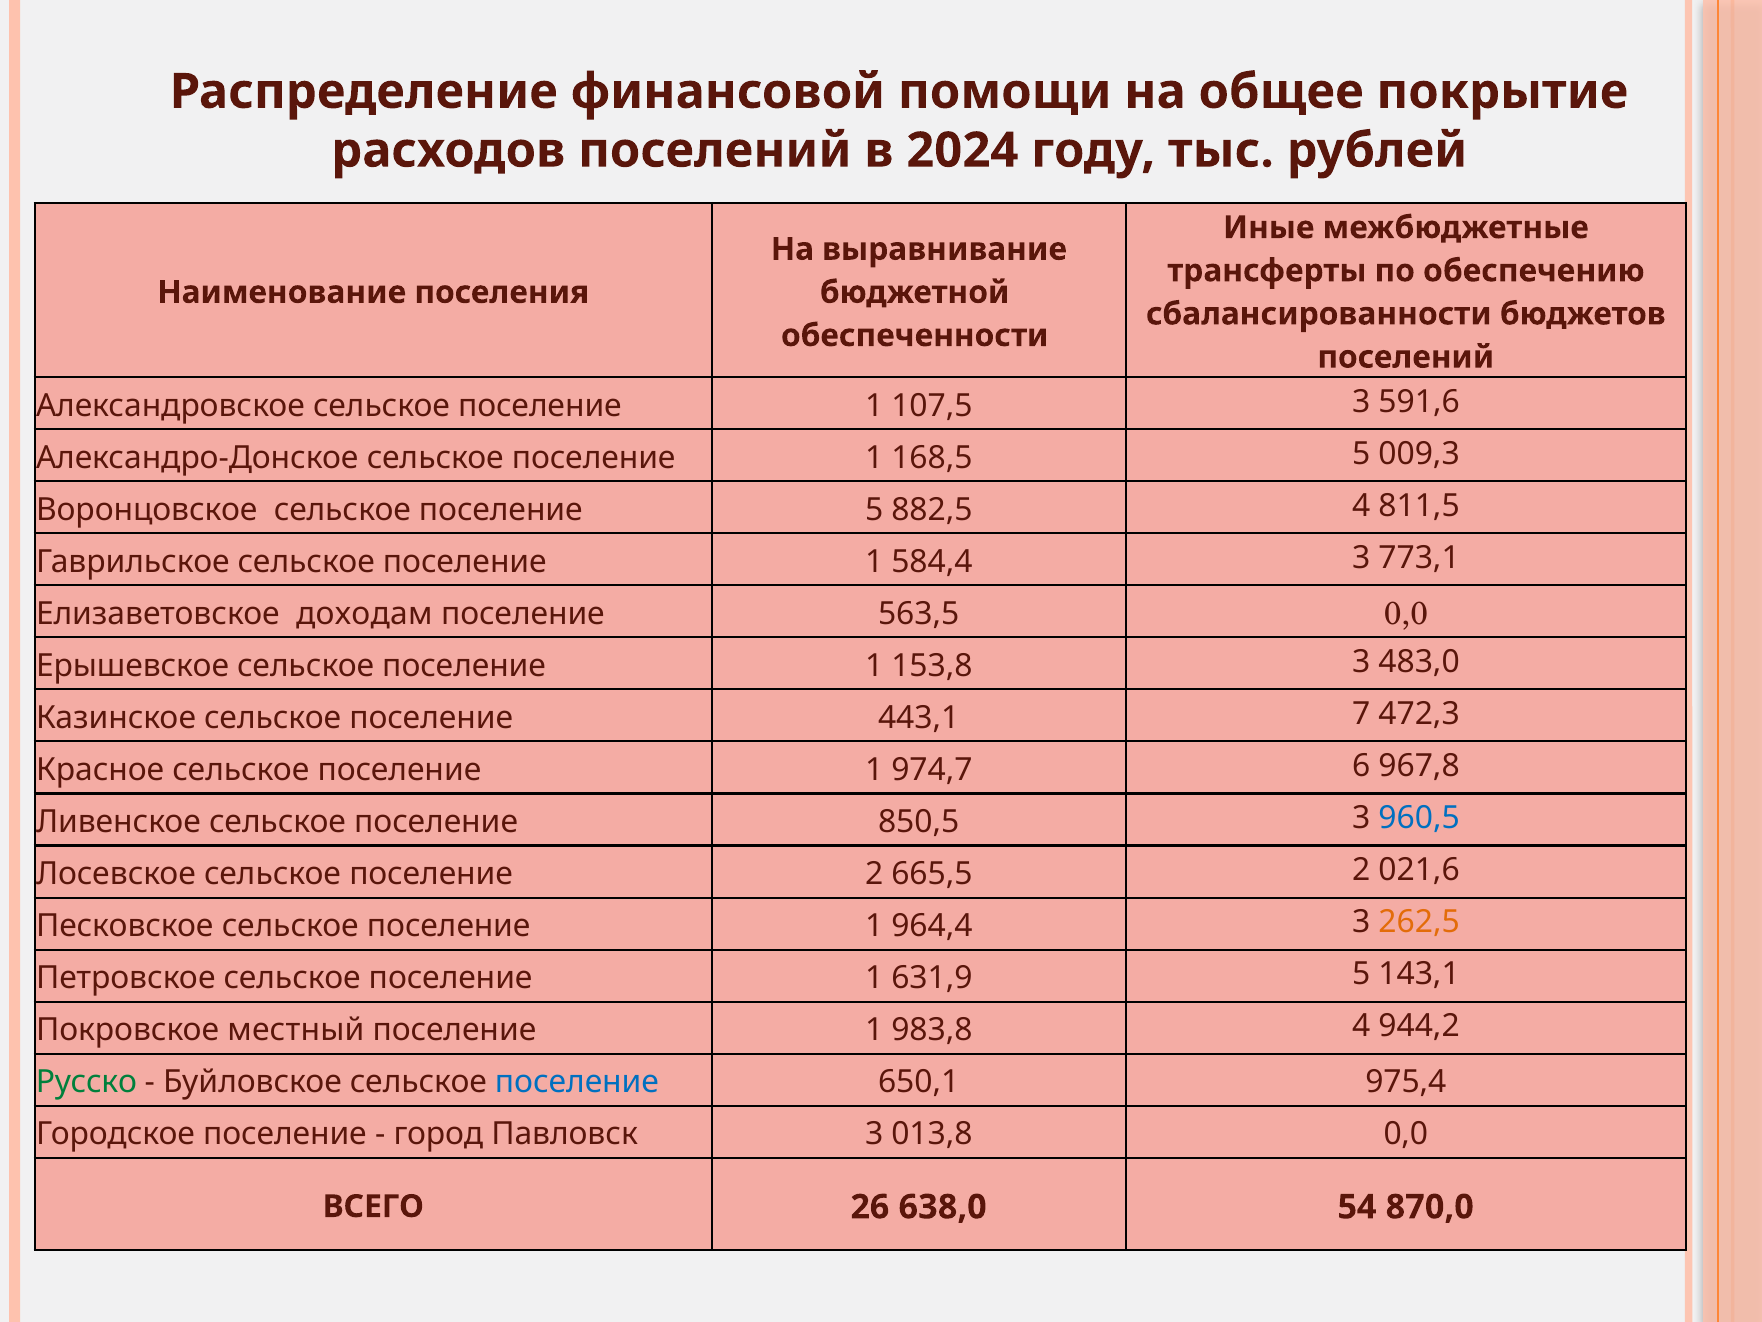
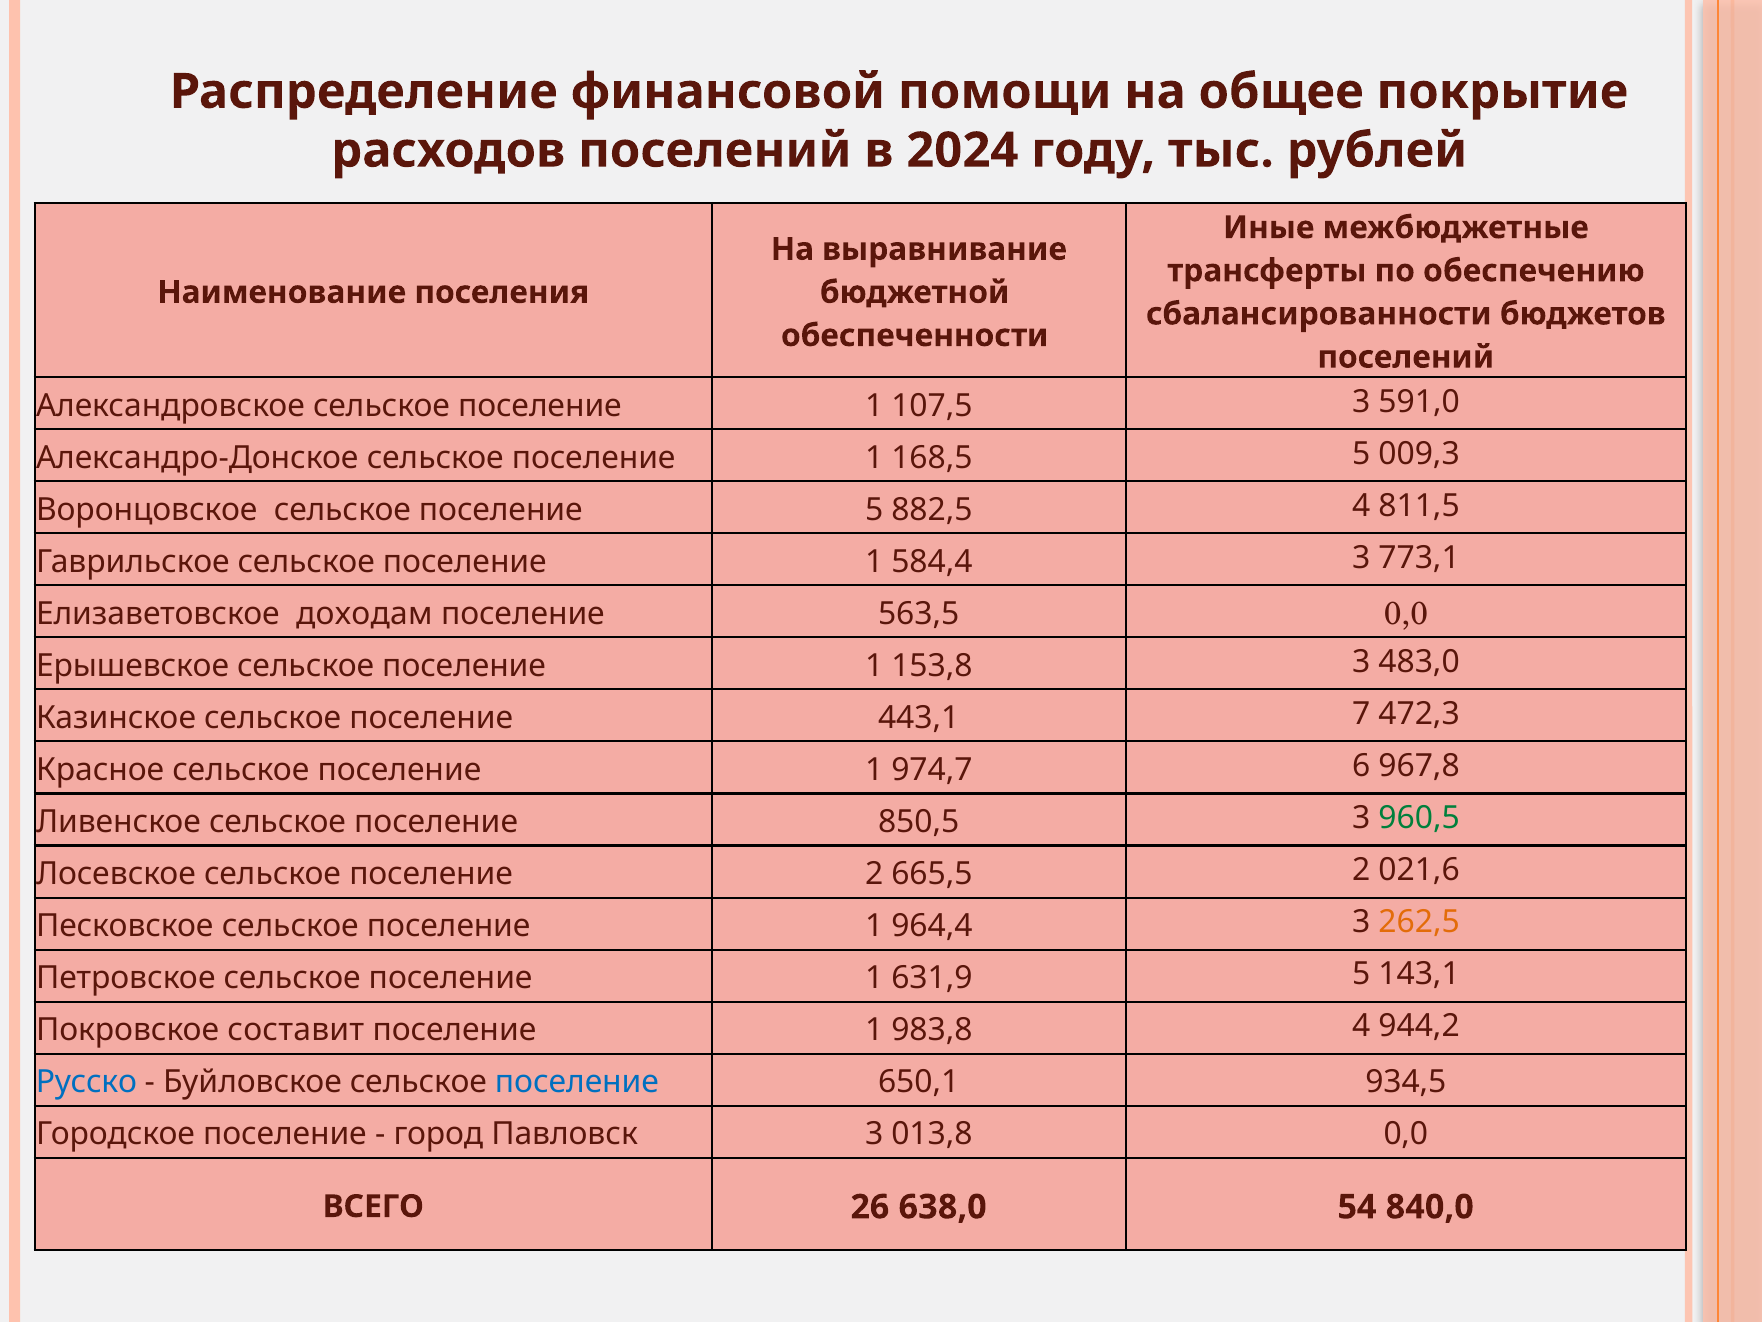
591,6: 591,6 -> 591,0 (1419, 402)
960,5 colour: blue -> green (1419, 818)
местный: местный -> составит (296, 1030)
Русско colour: green -> blue (86, 1082)
975,4: 975,4 -> 934,5 (1406, 1082)
870,0: 870,0 -> 840,0 (1430, 1207)
